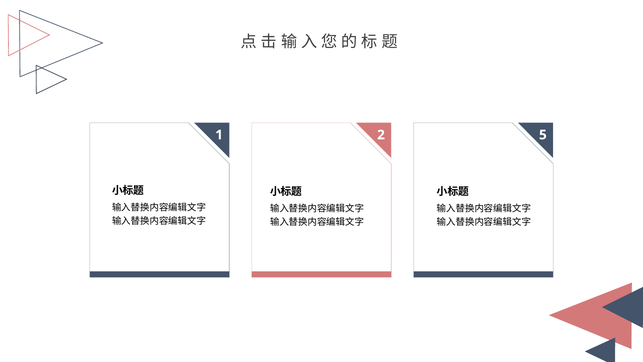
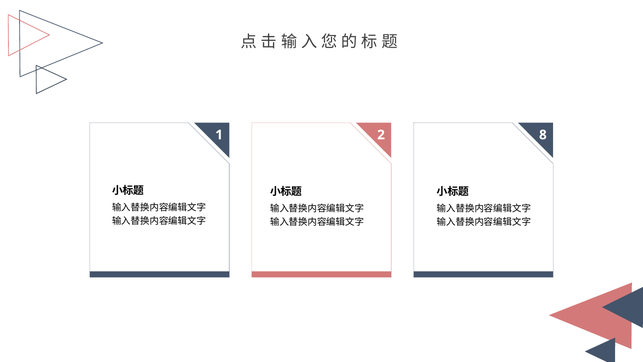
5: 5 -> 8 (543, 135)
